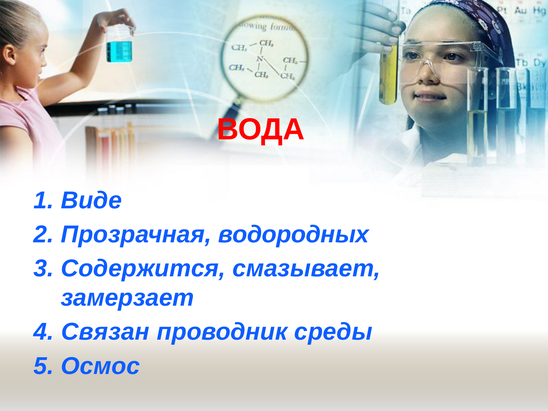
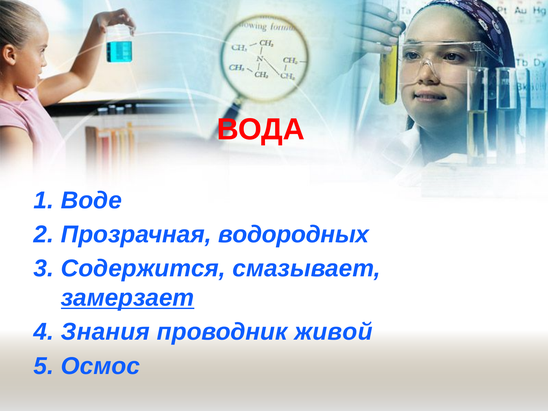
Виде: Виде -> Воде (91, 200)
замерзает underline: none -> present (128, 298)
Связан: Связан -> Знания (105, 332)
среды: среды -> живой (333, 332)
